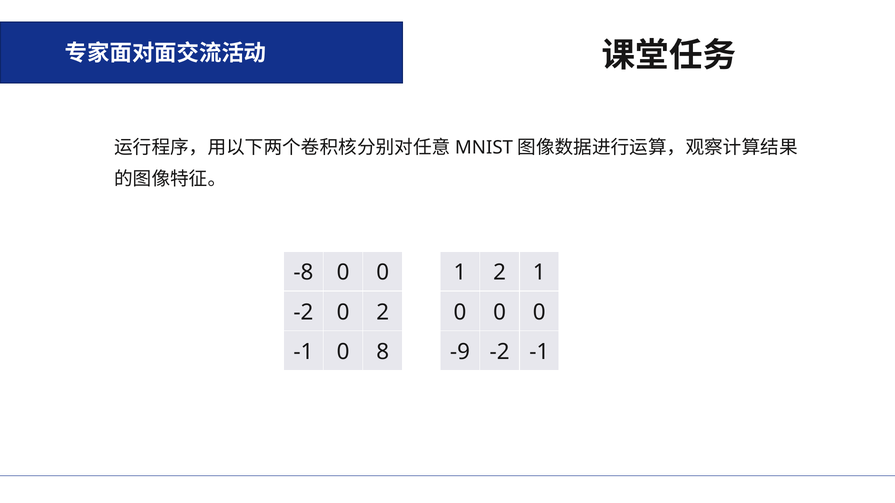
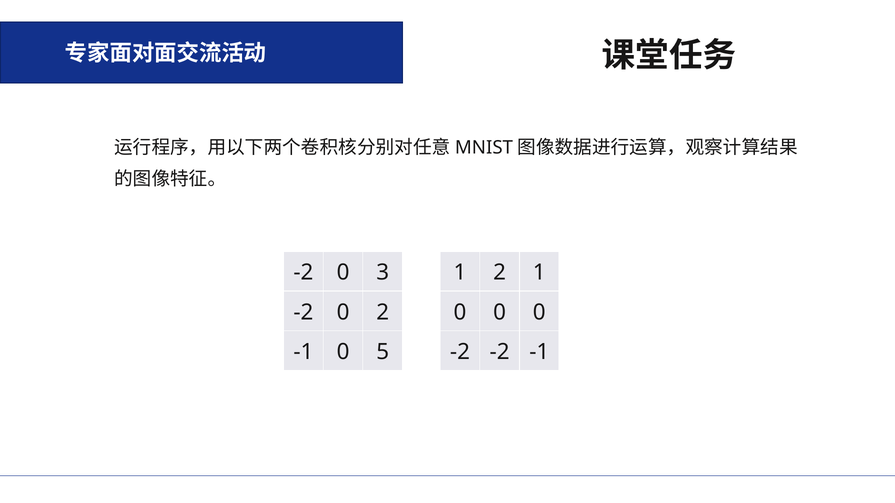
-8: -8 -> -2 (303, 273)
0: 0 -> 3 (383, 273)
8: 8 -> 5 (383, 352)
-9: -9 -> -2 (460, 352)
